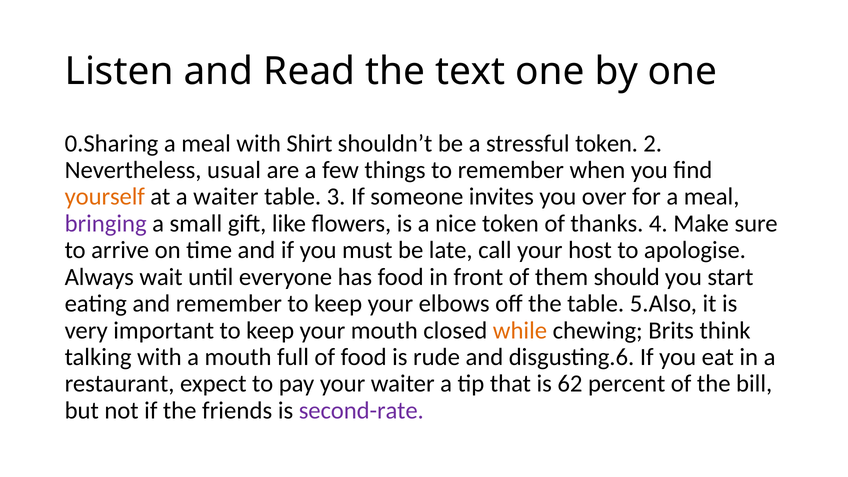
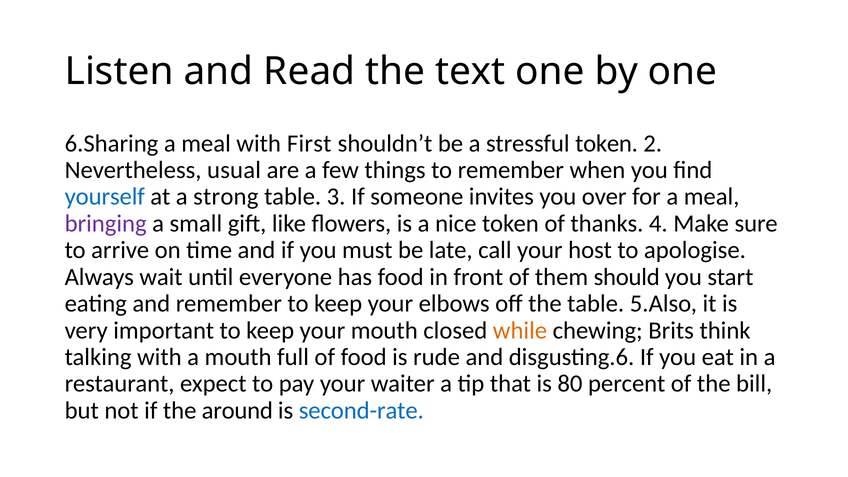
0.Sharing: 0.Sharing -> 6.Sharing (112, 143)
Shirt: Shirt -> First (309, 143)
yourself colour: orange -> blue (105, 197)
a waiter: waiter -> strong (226, 197)
62: 62 -> 80 (570, 384)
friends: friends -> around (237, 411)
second-rate colour: purple -> blue (361, 411)
